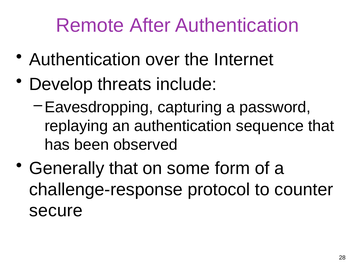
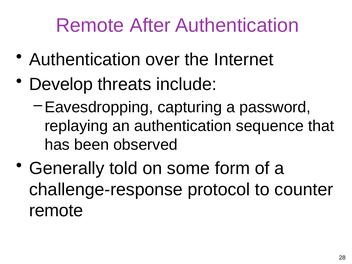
Generally that: that -> told (123, 168)
secure: secure -> remote (56, 211)
